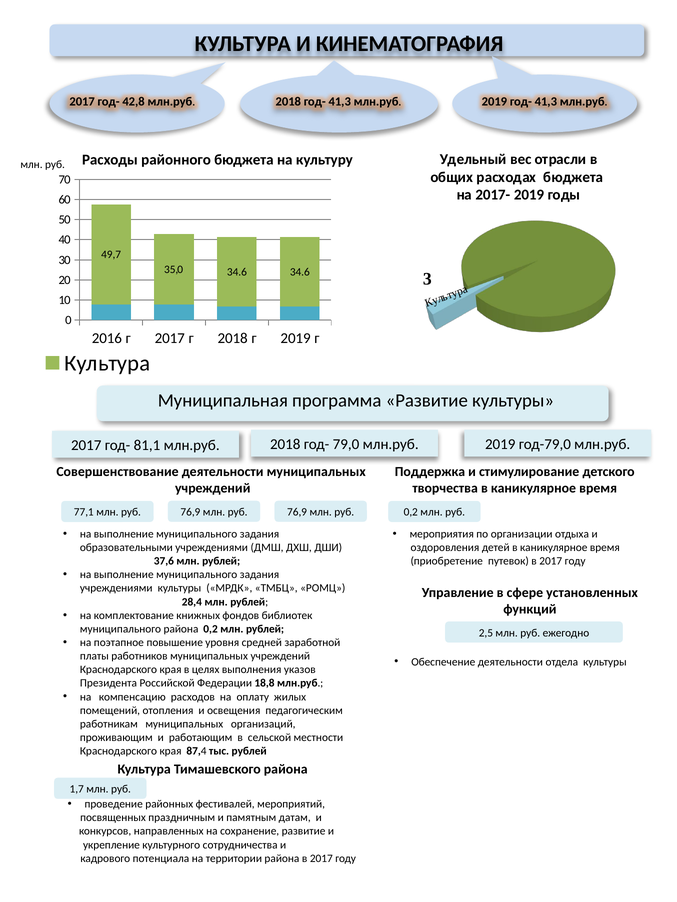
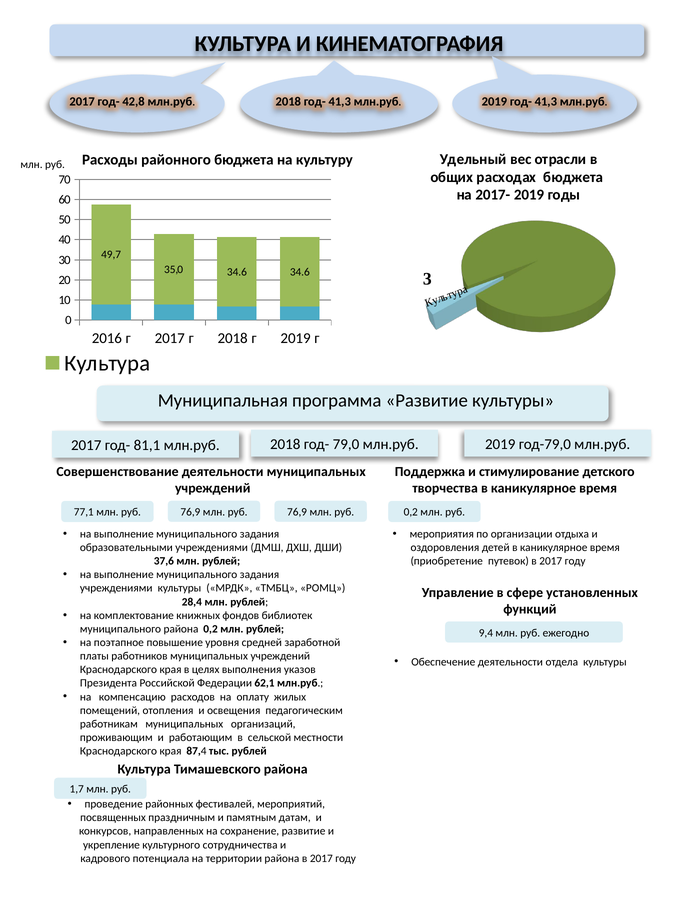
2,5: 2,5 -> 9,4 (486, 633)
18,8: 18,8 -> 62,1 (264, 684)
